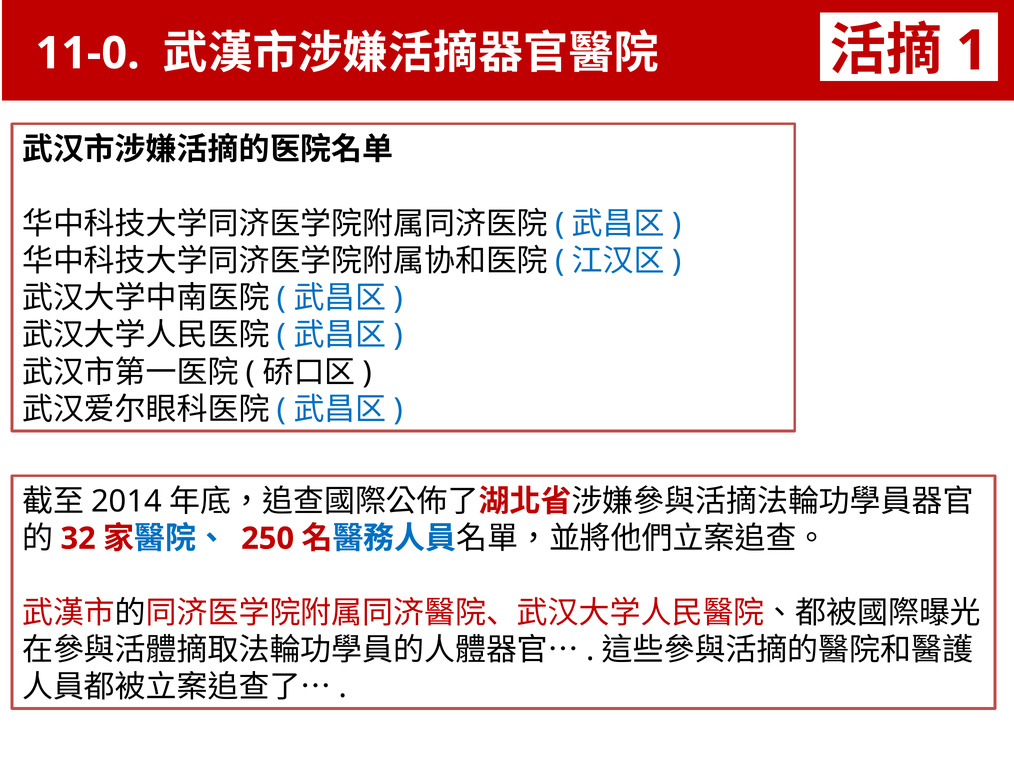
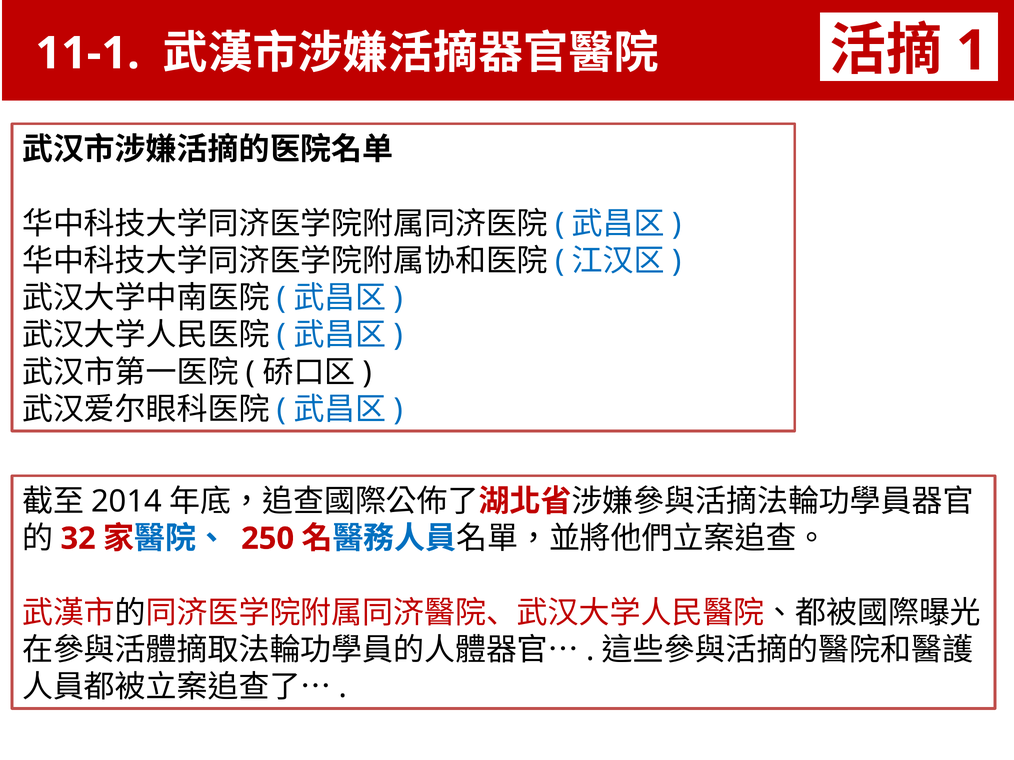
11-0: 11-0 -> 11-1 (88, 53)
